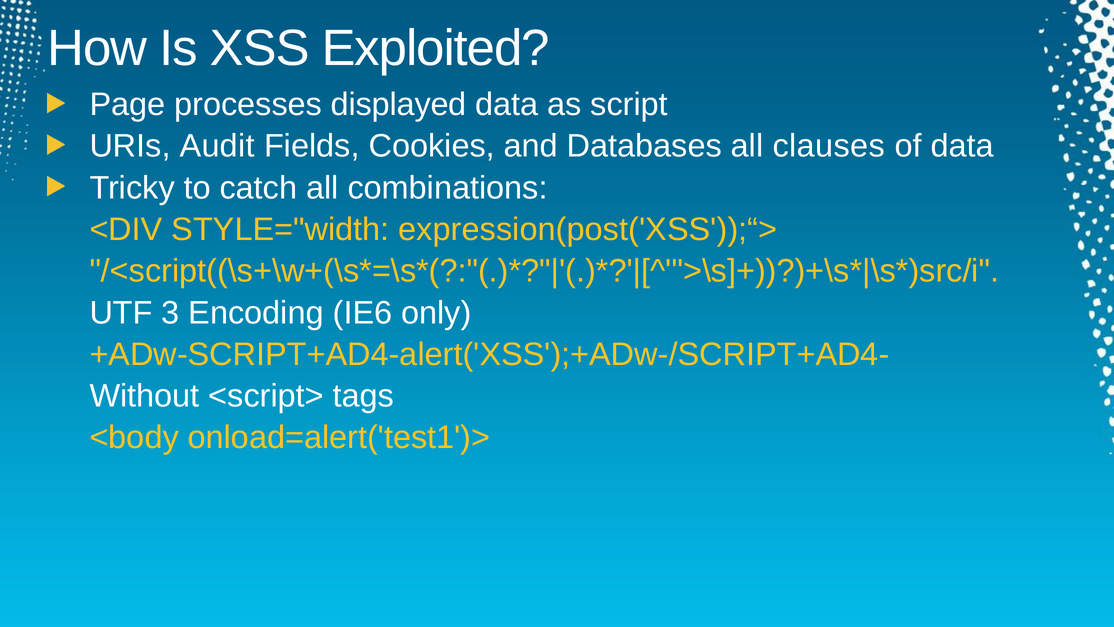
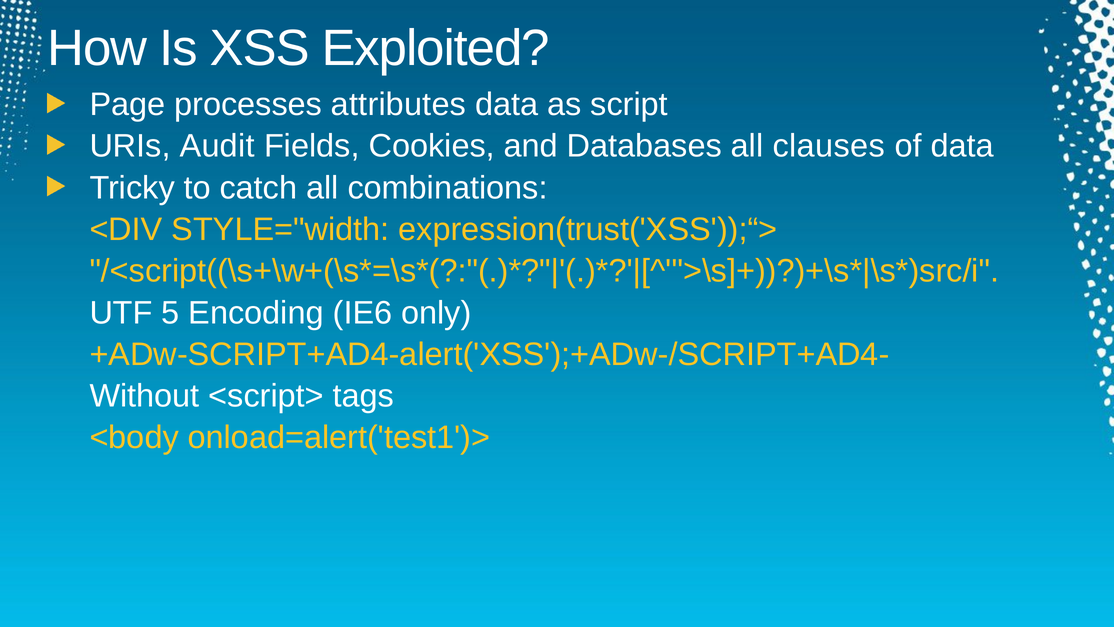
displayed: displayed -> attributes (399, 105)
expression(post('XSS'));“>: expression(post('XSS'));“> -> expression(trust('XSS'));“> (588, 229)
3: 3 -> 5 (171, 313)
